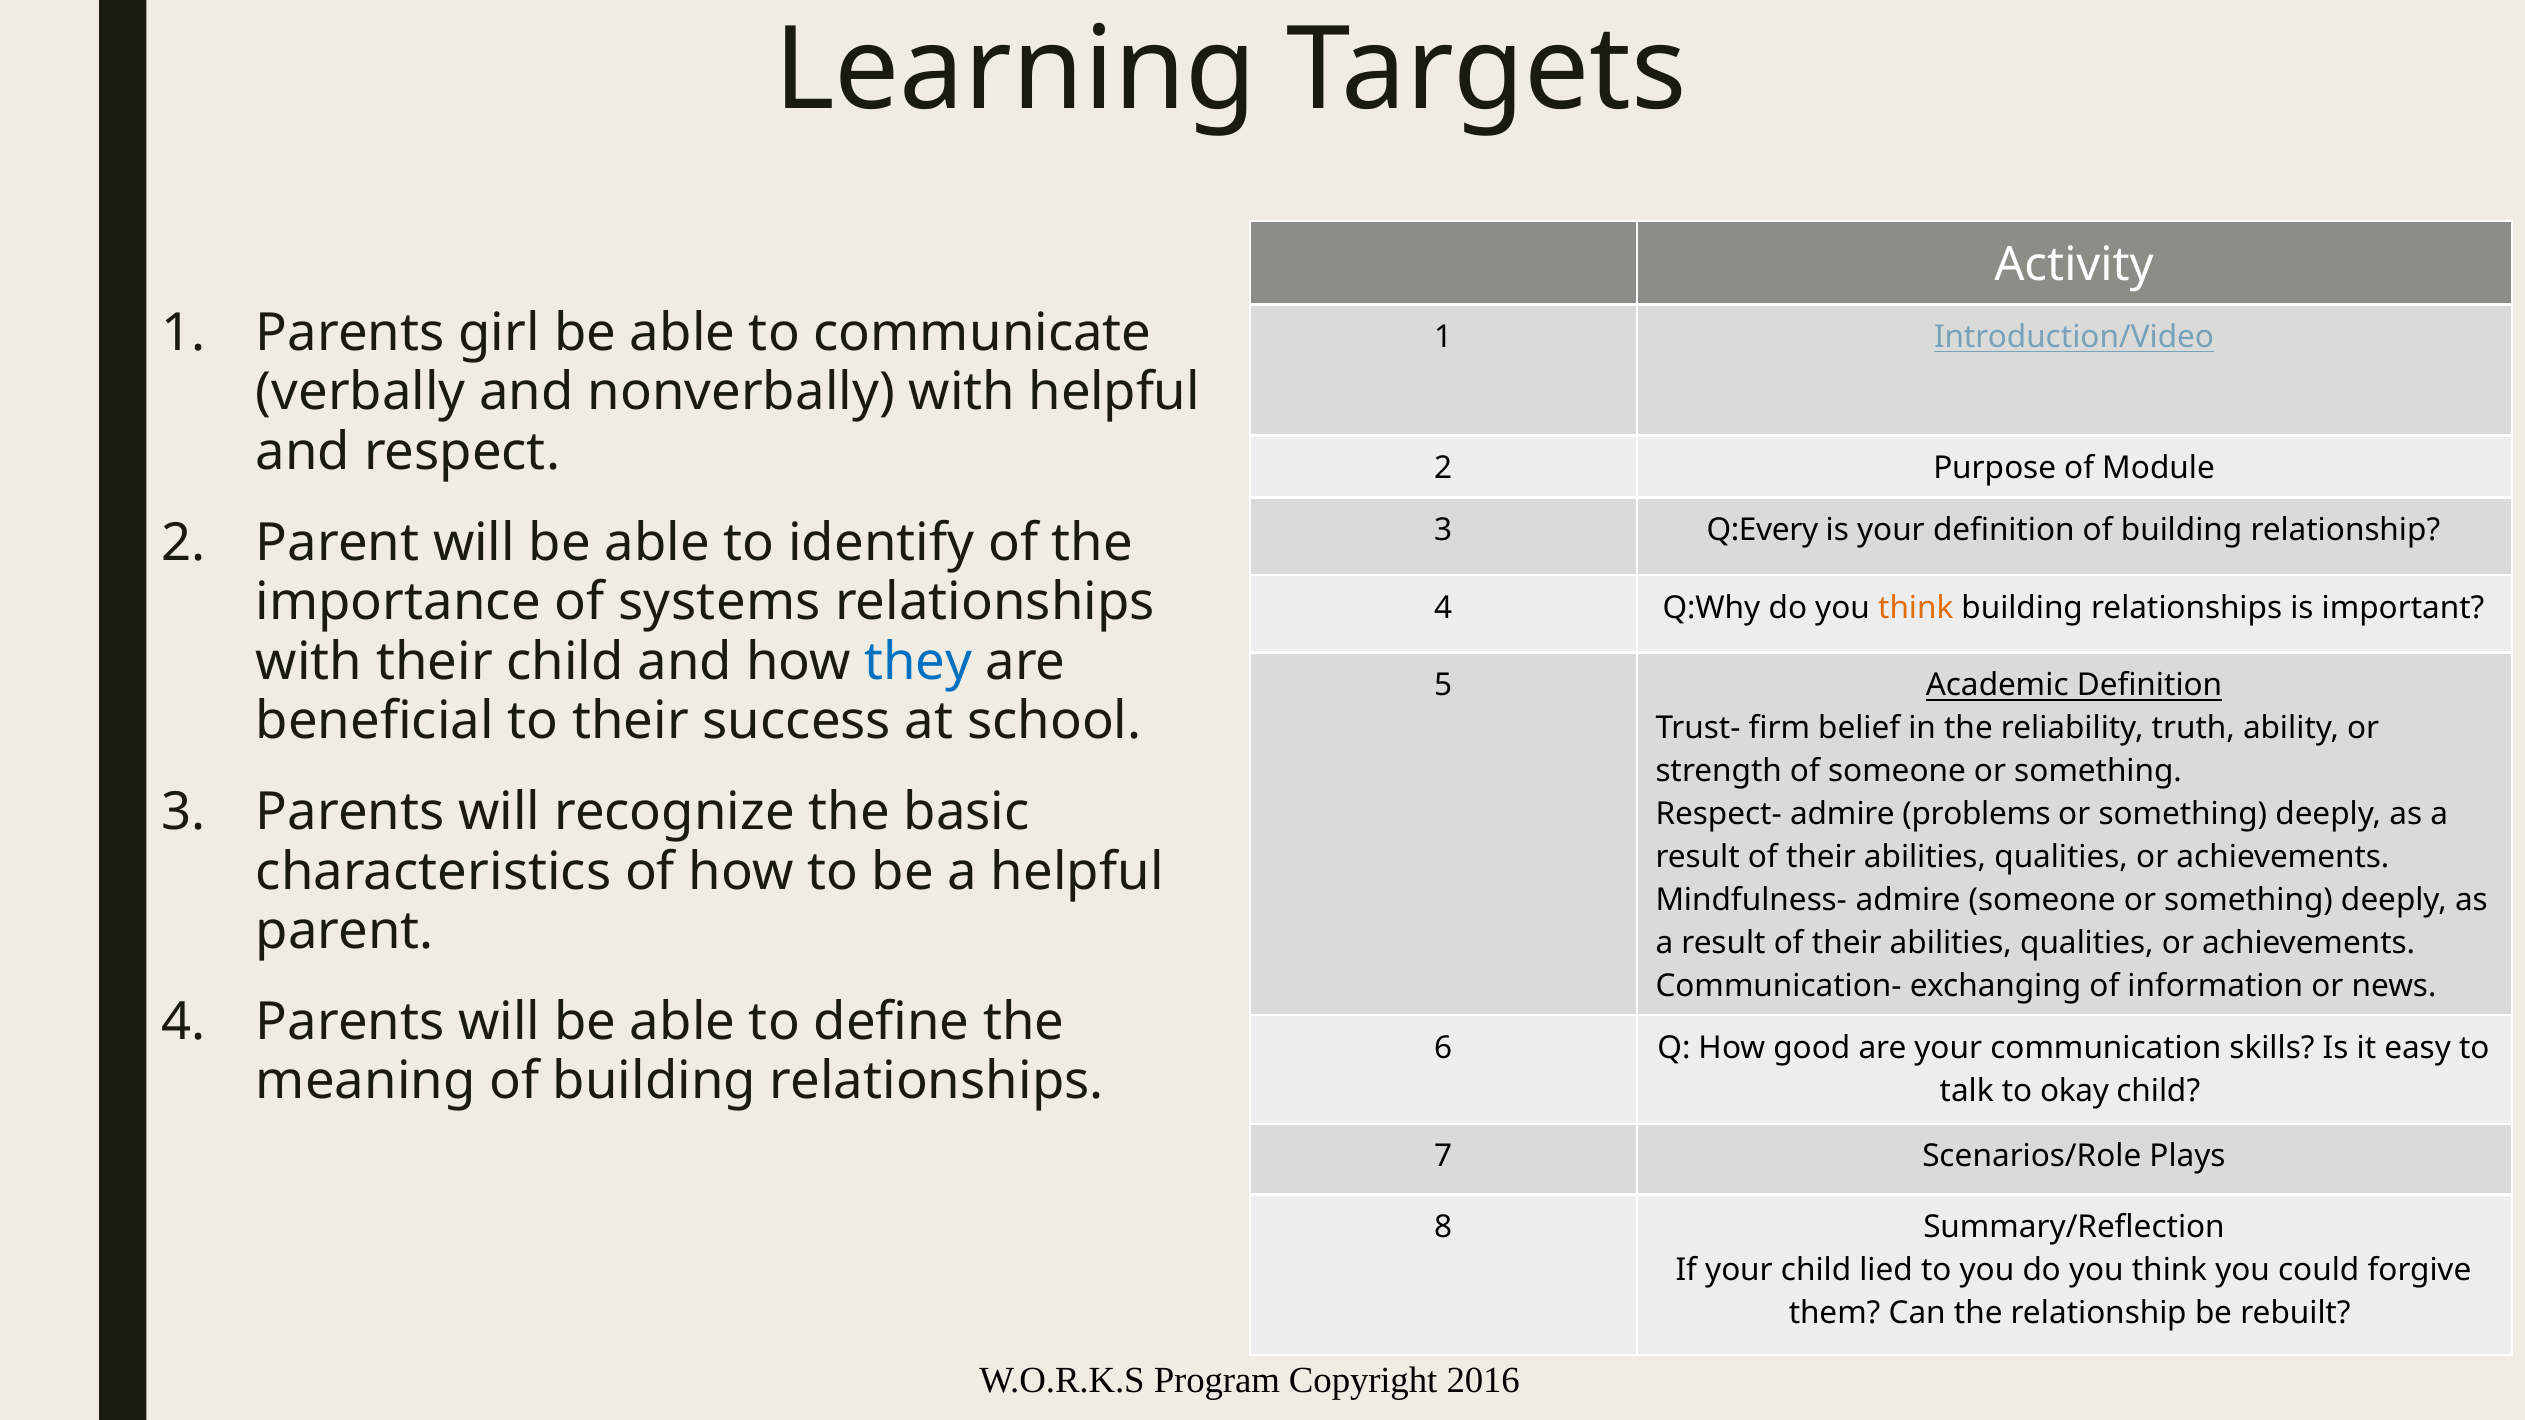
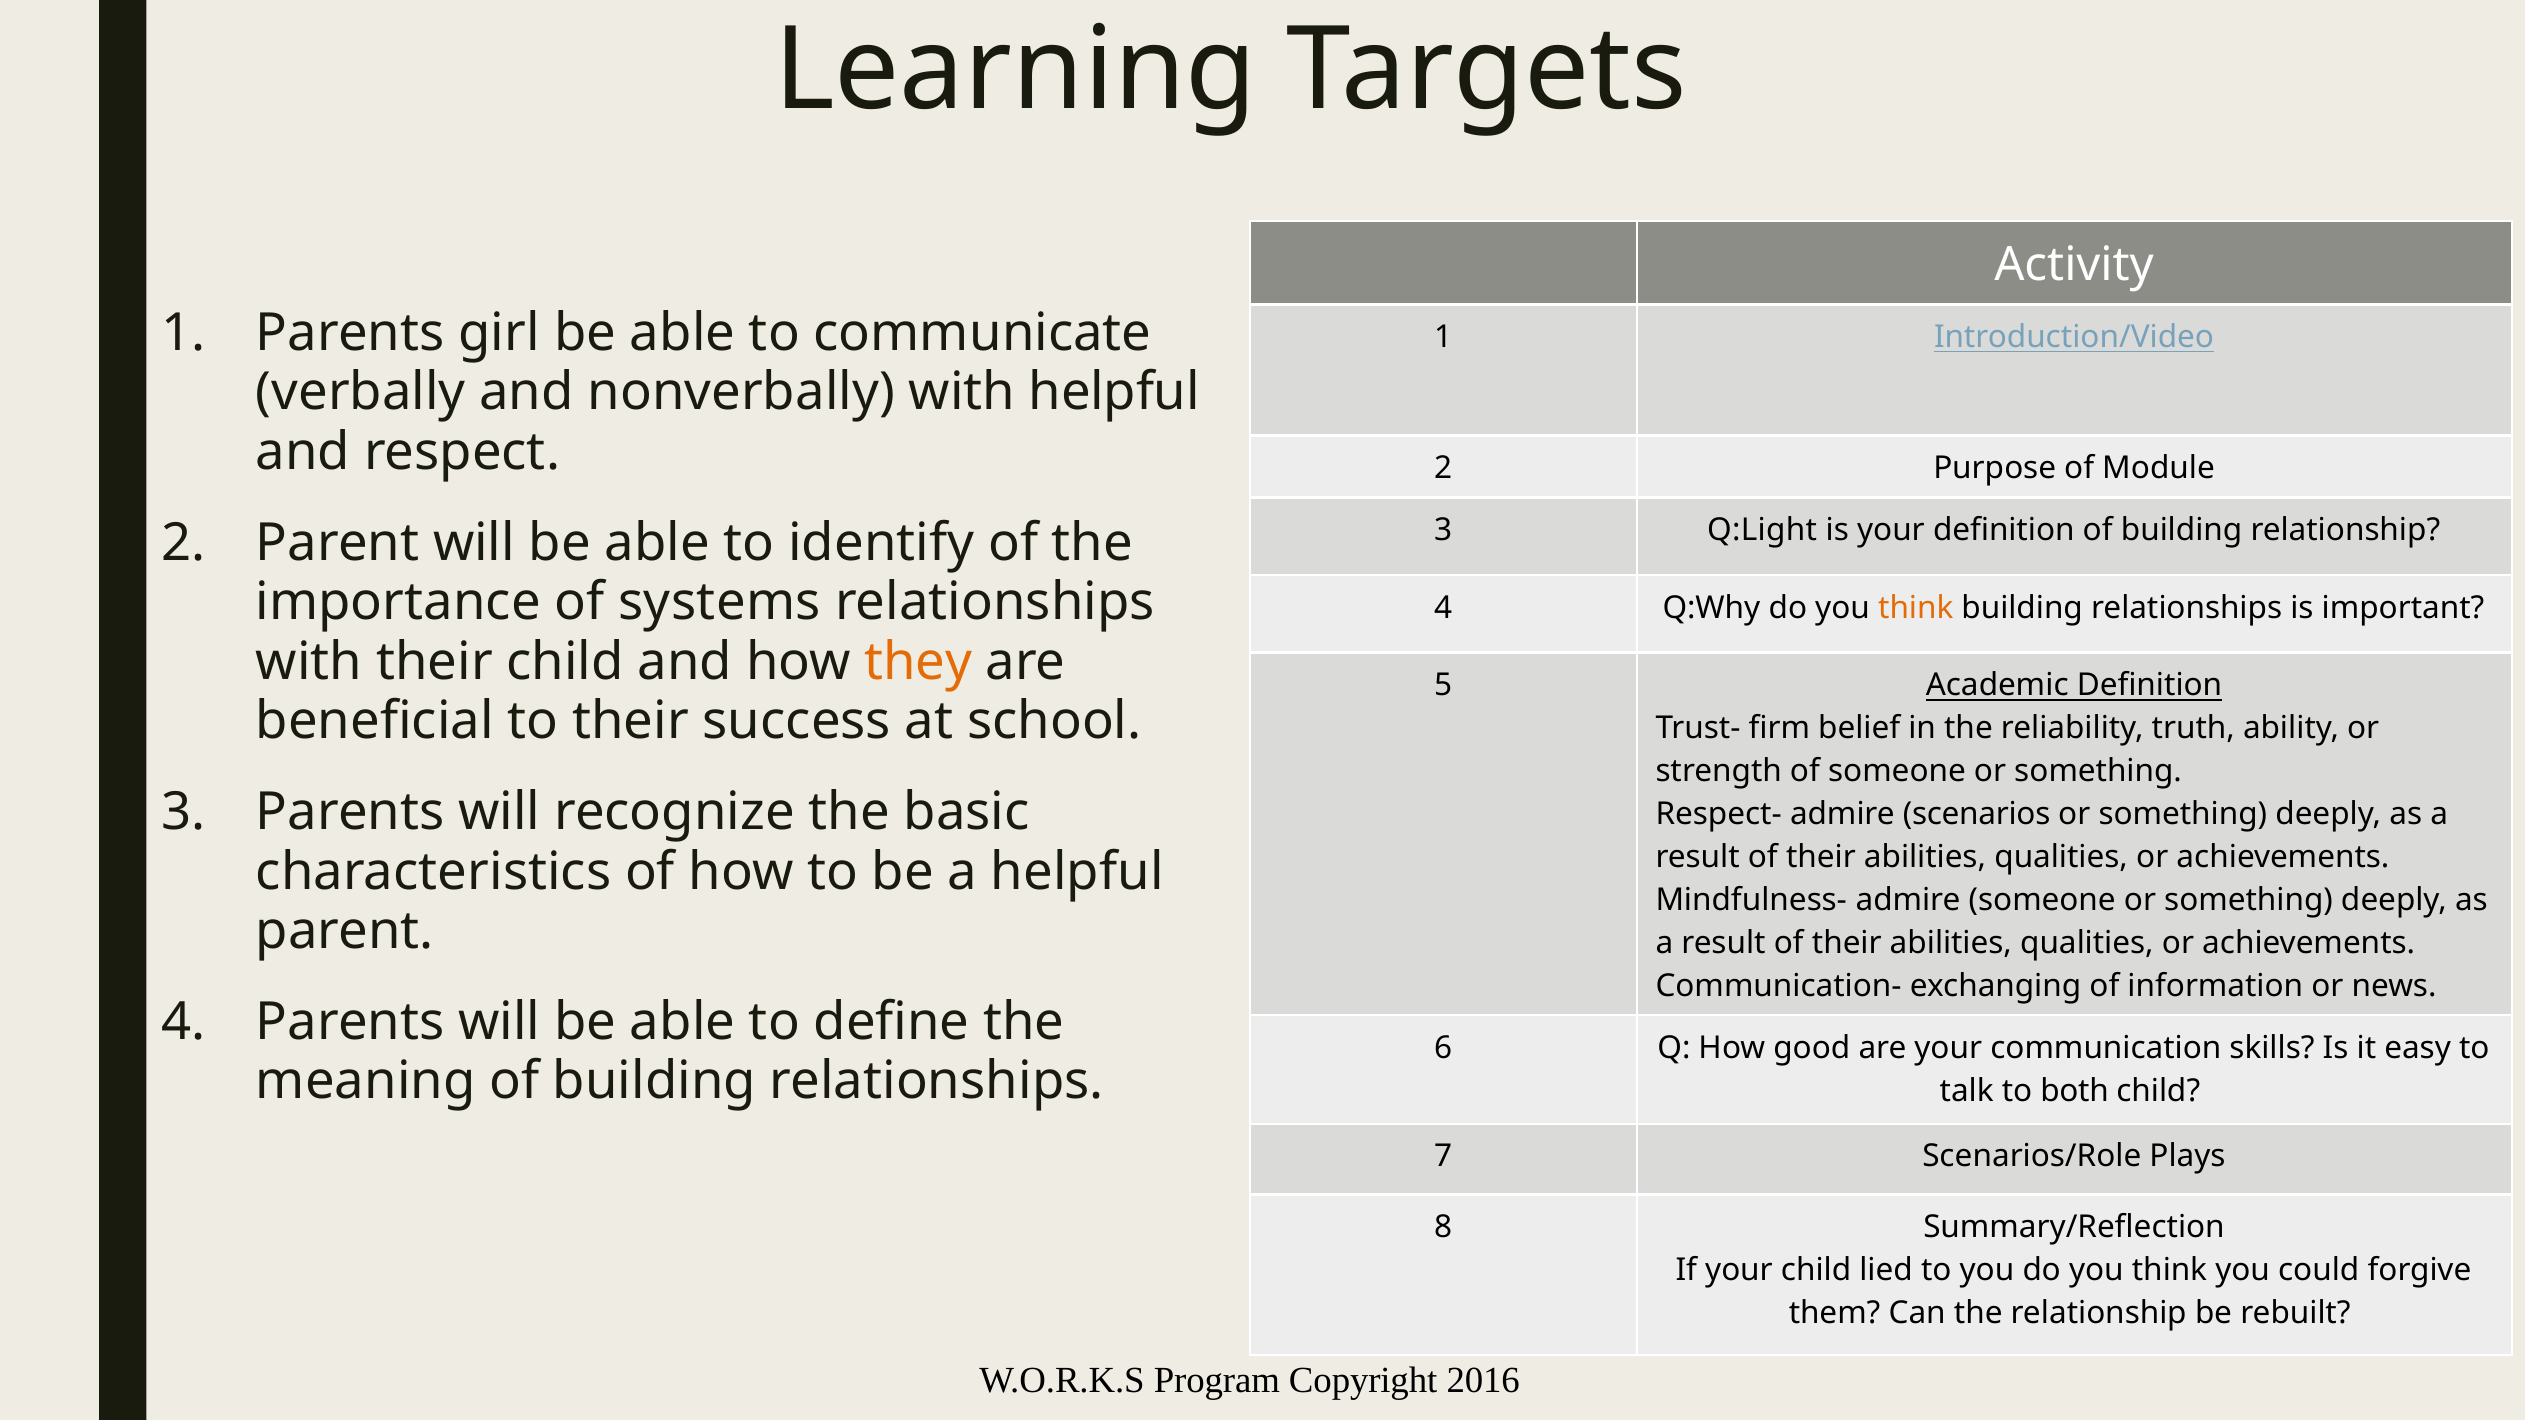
Q:Every: Q:Every -> Q:Light (1762, 530)
they colour: blue -> orange (918, 662)
problems: problems -> scenarios (1977, 814)
okay: okay -> both (2075, 1091)
